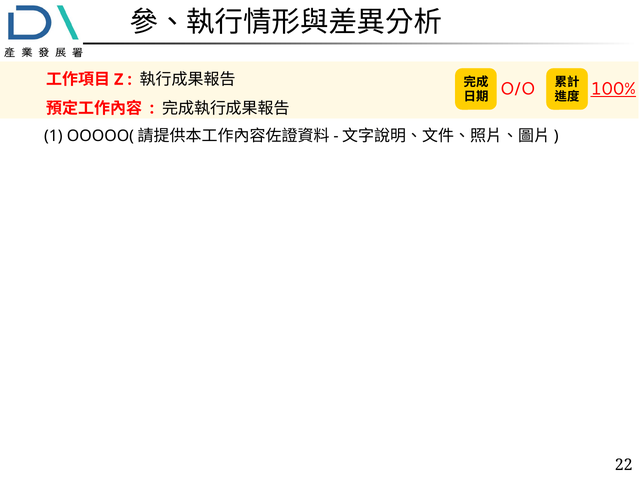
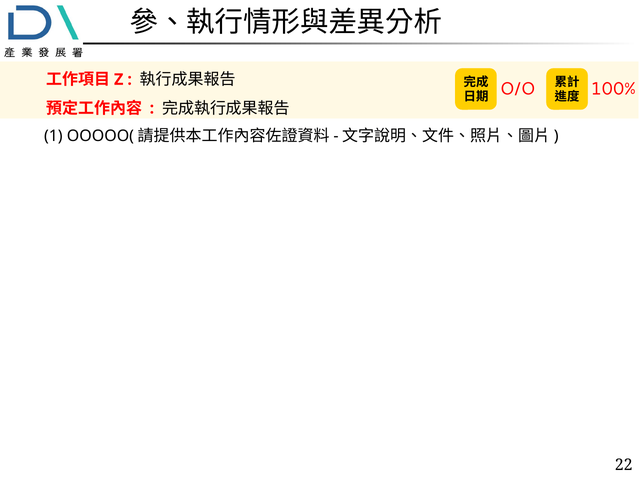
100% underline: present -> none (613, 89)
